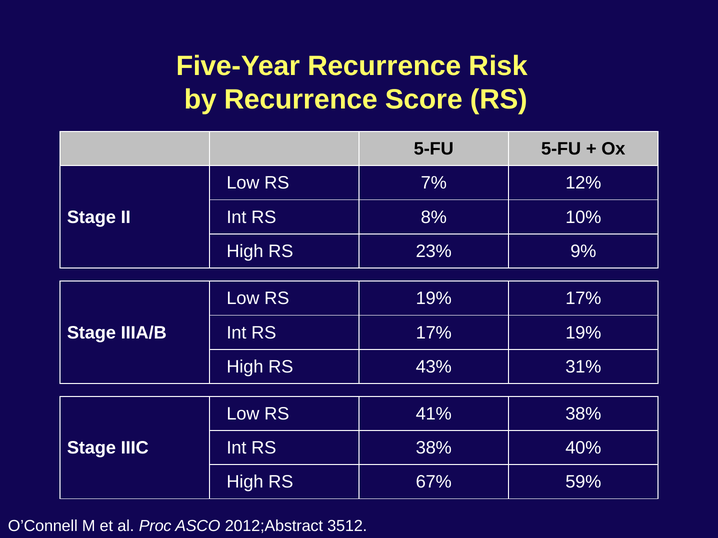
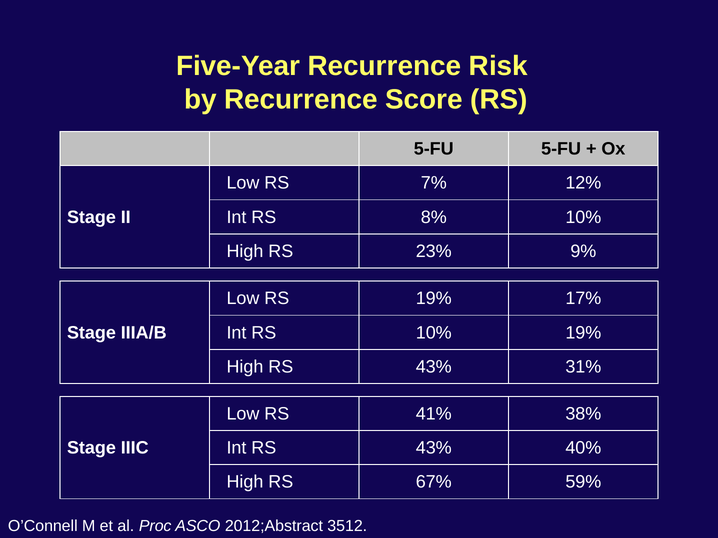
RS 17%: 17% -> 10% (434, 333)
Int RS 38%: 38% -> 43% (434, 448)
